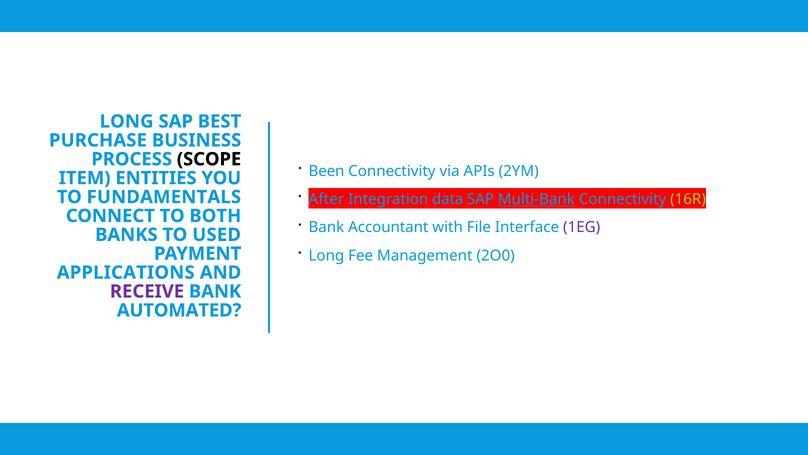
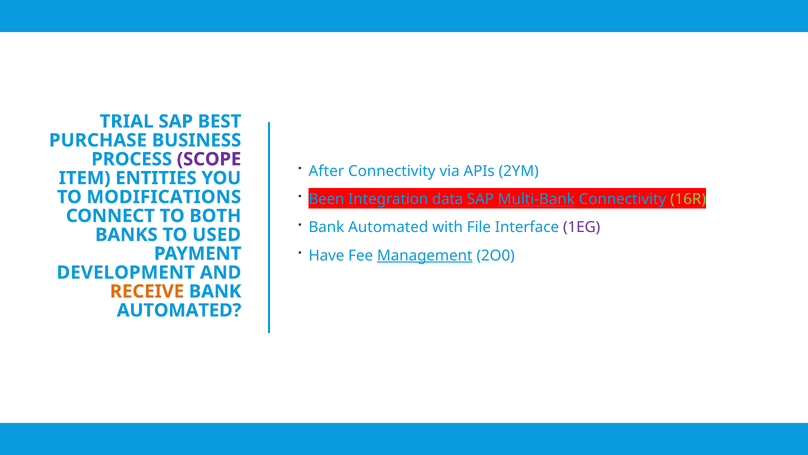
LONG: LONG -> TRIAL (127, 121)
SCOPE colour: black -> purple (209, 159)
Been: Been -> After (326, 171)
After: After -> Been (326, 199)
FUNDAMENTALS: FUNDAMENTALS -> MODIFICATIONS (164, 197)
Accountant: Accountant -> Automated (388, 227)
Long: Long -> Have (326, 255)
Management underline: none -> present (425, 255)
APPLICATIONS: APPLICATIONS -> DEVELOPMENT (126, 272)
RECEIVE colour: purple -> orange (147, 291)
